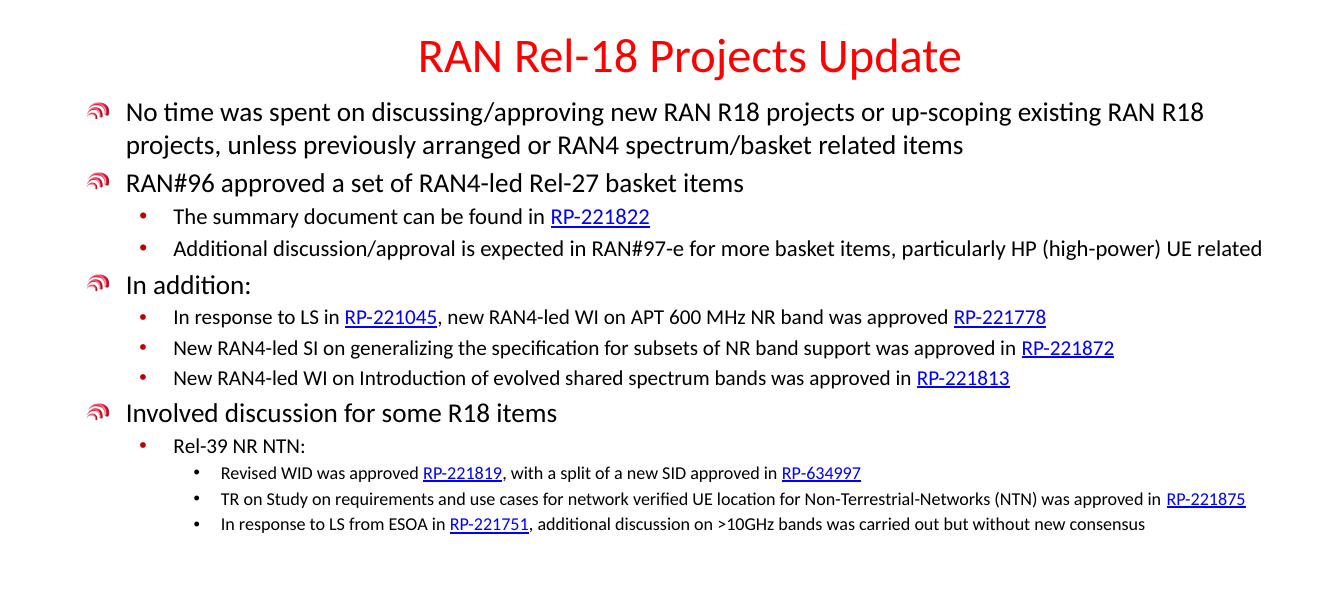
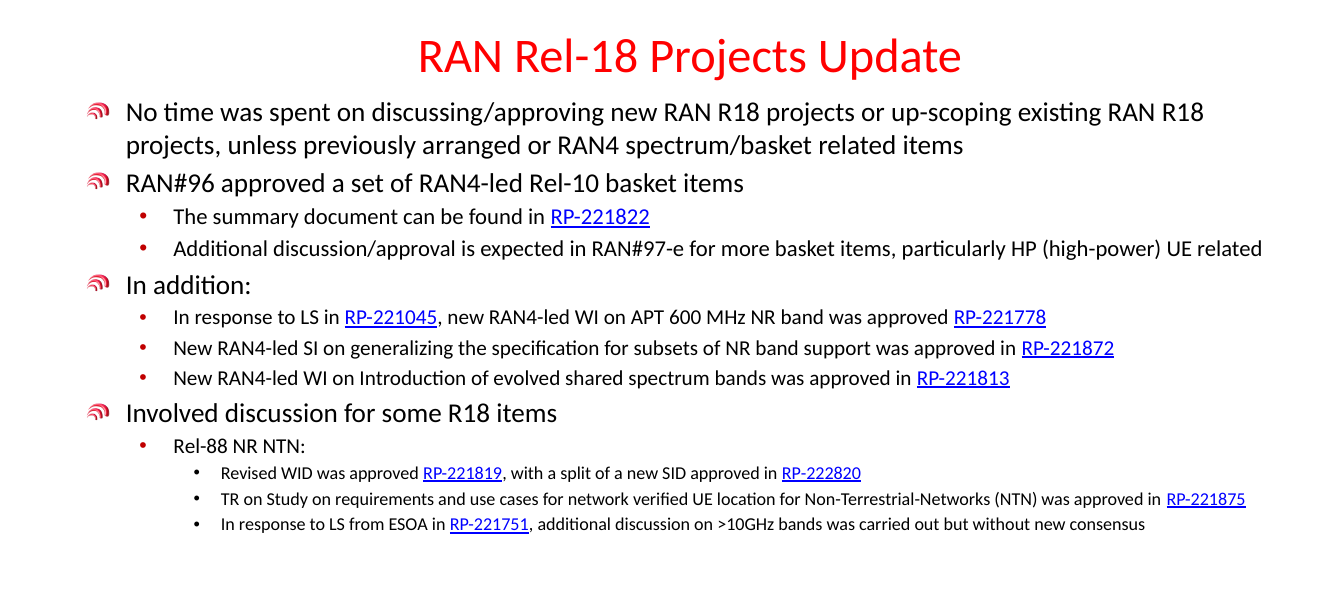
Rel-27: Rel-27 -> Rel-10 (564, 183)
Rel-39: Rel-39 -> Rel-88 (201, 447)
RP-634997: RP-634997 -> RP-222820 (821, 474)
